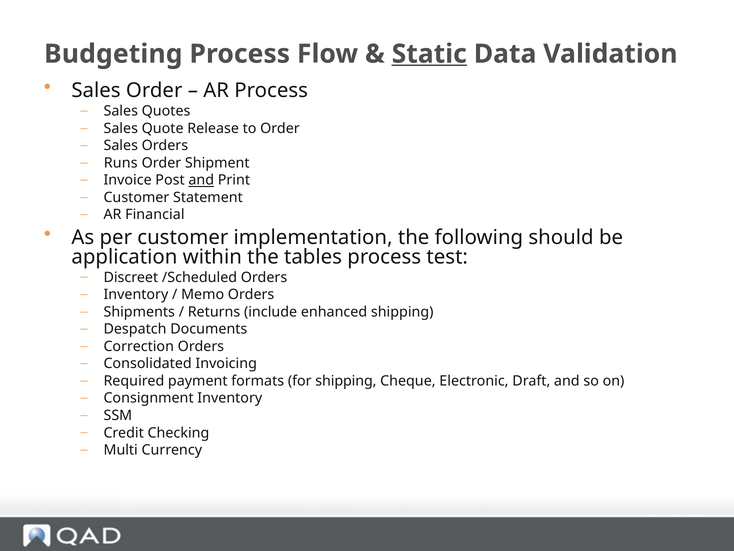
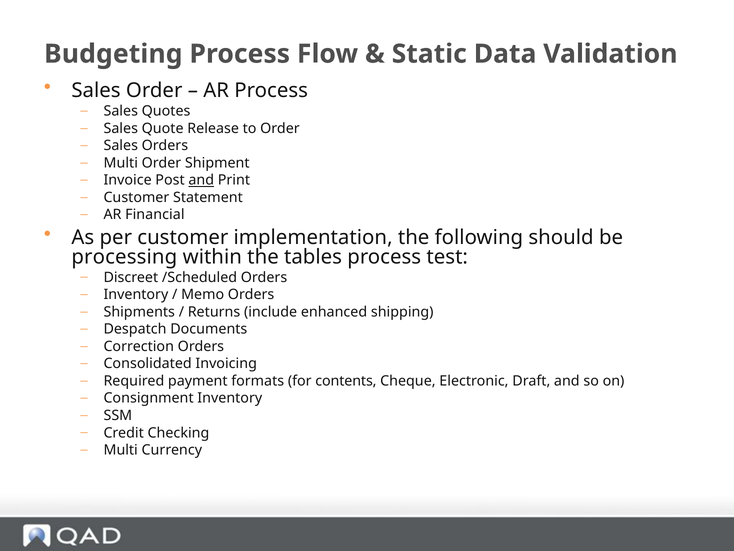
Static underline: present -> none (429, 54)
Runs: Runs -> Multi (121, 163)
application: application -> processing (124, 257)
for shipping: shipping -> contents (346, 381)
